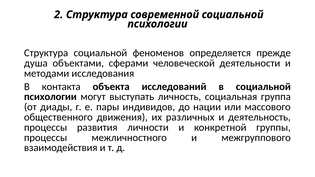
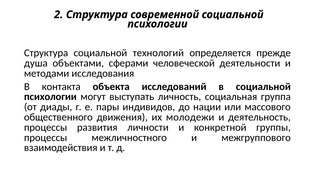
феноменов: феноменов -> технологий (158, 53)
различных: различных -> молодежи (190, 117)
